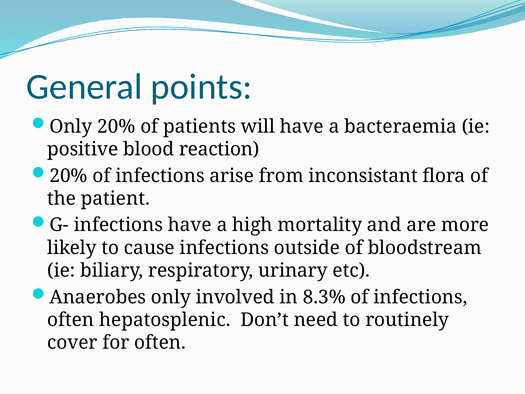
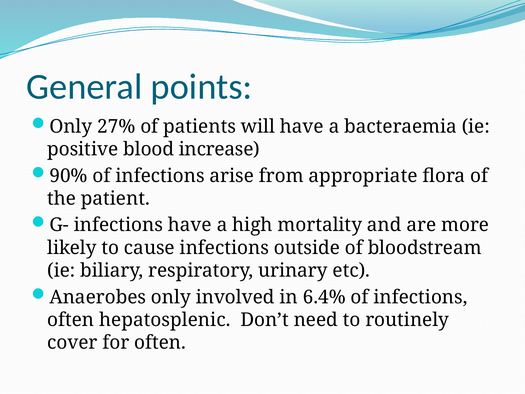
Only 20%: 20% -> 27% (116, 126)
reaction: reaction -> increase (219, 149)
20%: 20% -> 90% (68, 176)
inconsistant: inconsistant -> appropriate (363, 176)
8.3%: 8.3% -> 6.4% (324, 297)
